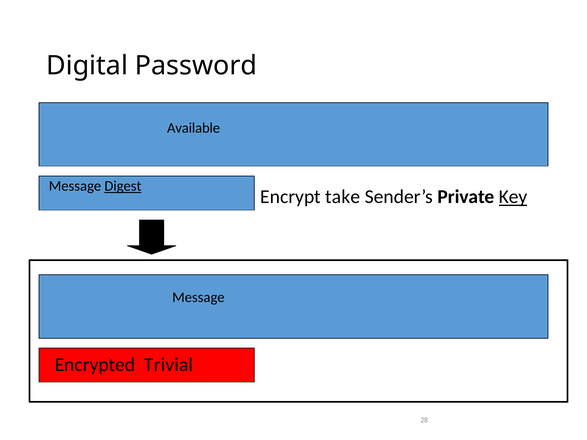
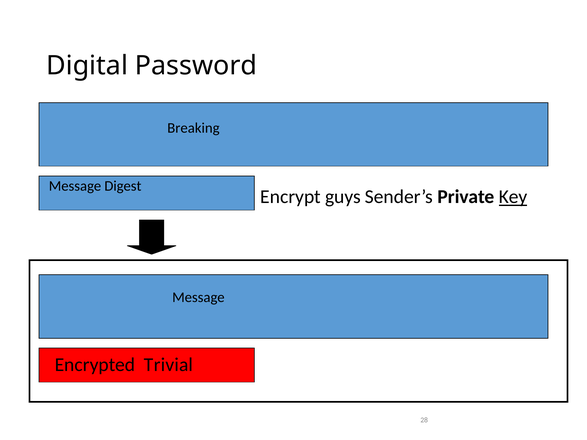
Available: Available -> Breaking (193, 128)
Digest underline: present -> none (123, 186)
take: take -> guys (343, 197)
